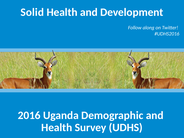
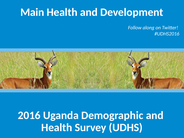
Solid: Solid -> Main (32, 12)
